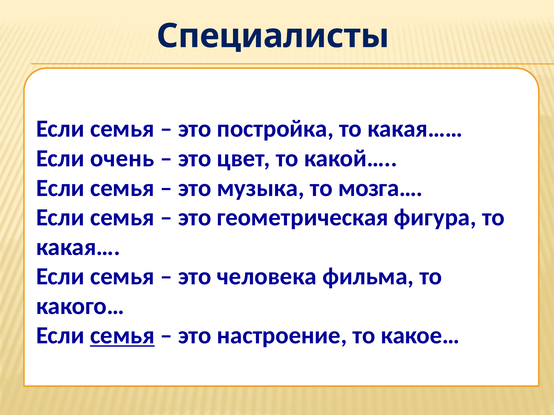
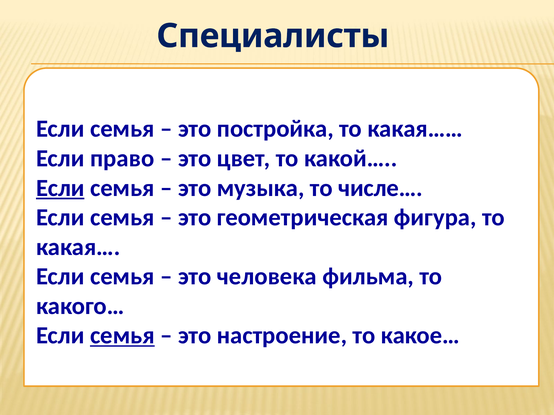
очень: очень -> право (122, 159)
Если underline: none -> present (60, 188)
мозга…: мозга… -> числе… (380, 188)
